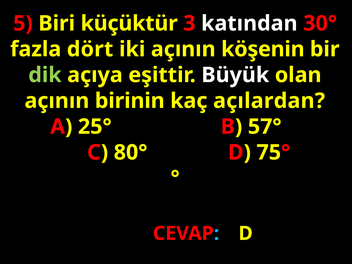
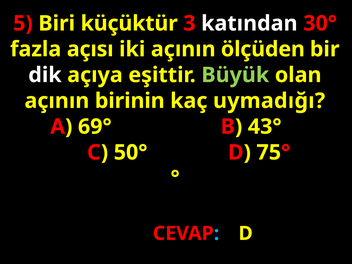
dört: dört -> açısı (90, 49)
köşenin: köşenin -> ölçüden (263, 49)
dik colour: light green -> white (45, 75)
Büyük colour: white -> light green (235, 75)
açılardan: açılardan -> uymadığı (269, 101)
25°: 25° -> 69° (95, 127)
57°: 57° -> 43° (265, 127)
80°: 80° -> 50° (131, 152)
